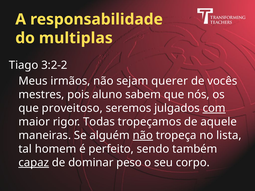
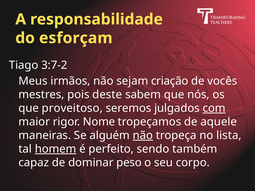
multiplas: multiplas -> esforçam (76, 38)
3:2-2: 3:2-2 -> 3:7-2 (54, 65)
querer: querer -> criação (170, 81)
aluno: aluno -> deste (107, 95)
Todas: Todas -> Nome (99, 122)
homem underline: none -> present (56, 149)
capaz underline: present -> none (34, 163)
